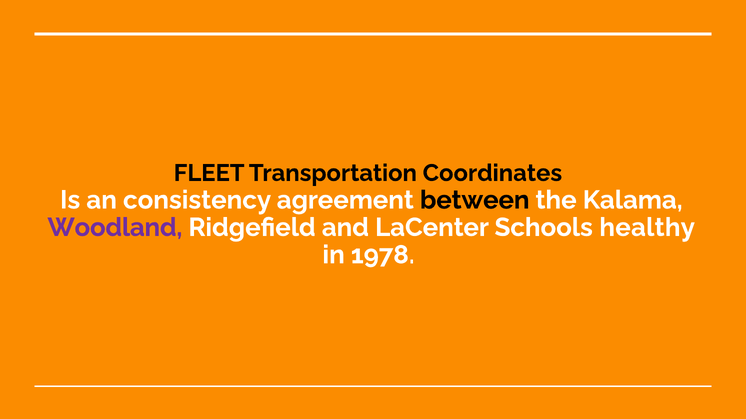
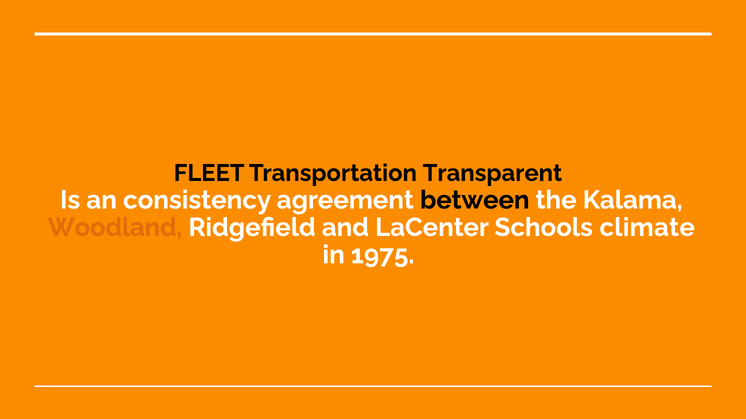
Coordinates: Coordinates -> Transparent (492, 173)
Woodland colour: purple -> orange (115, 228)
healthy: healthy -> climate (647, 228)
1978: 1978 -> 1975 (383, 255)
